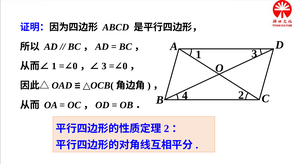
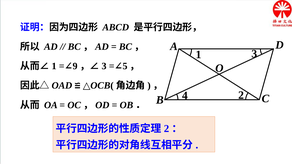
0: 0 -> 9 (75, 66)
0: 0 -> 5 (125, 66)
